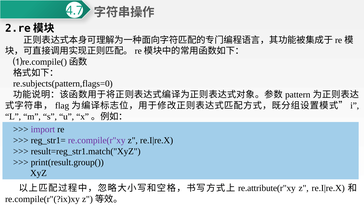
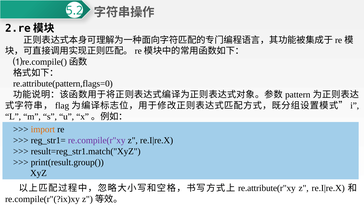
4.7: 4.7 -> 5.2 (74, 11)
re.subjects(pattern,flags=0: re.subjects(pattern,flags=0 -> re.attribute(pattern,flags=0 (63, 84)
import colour: purple -> orange (43, 129)
